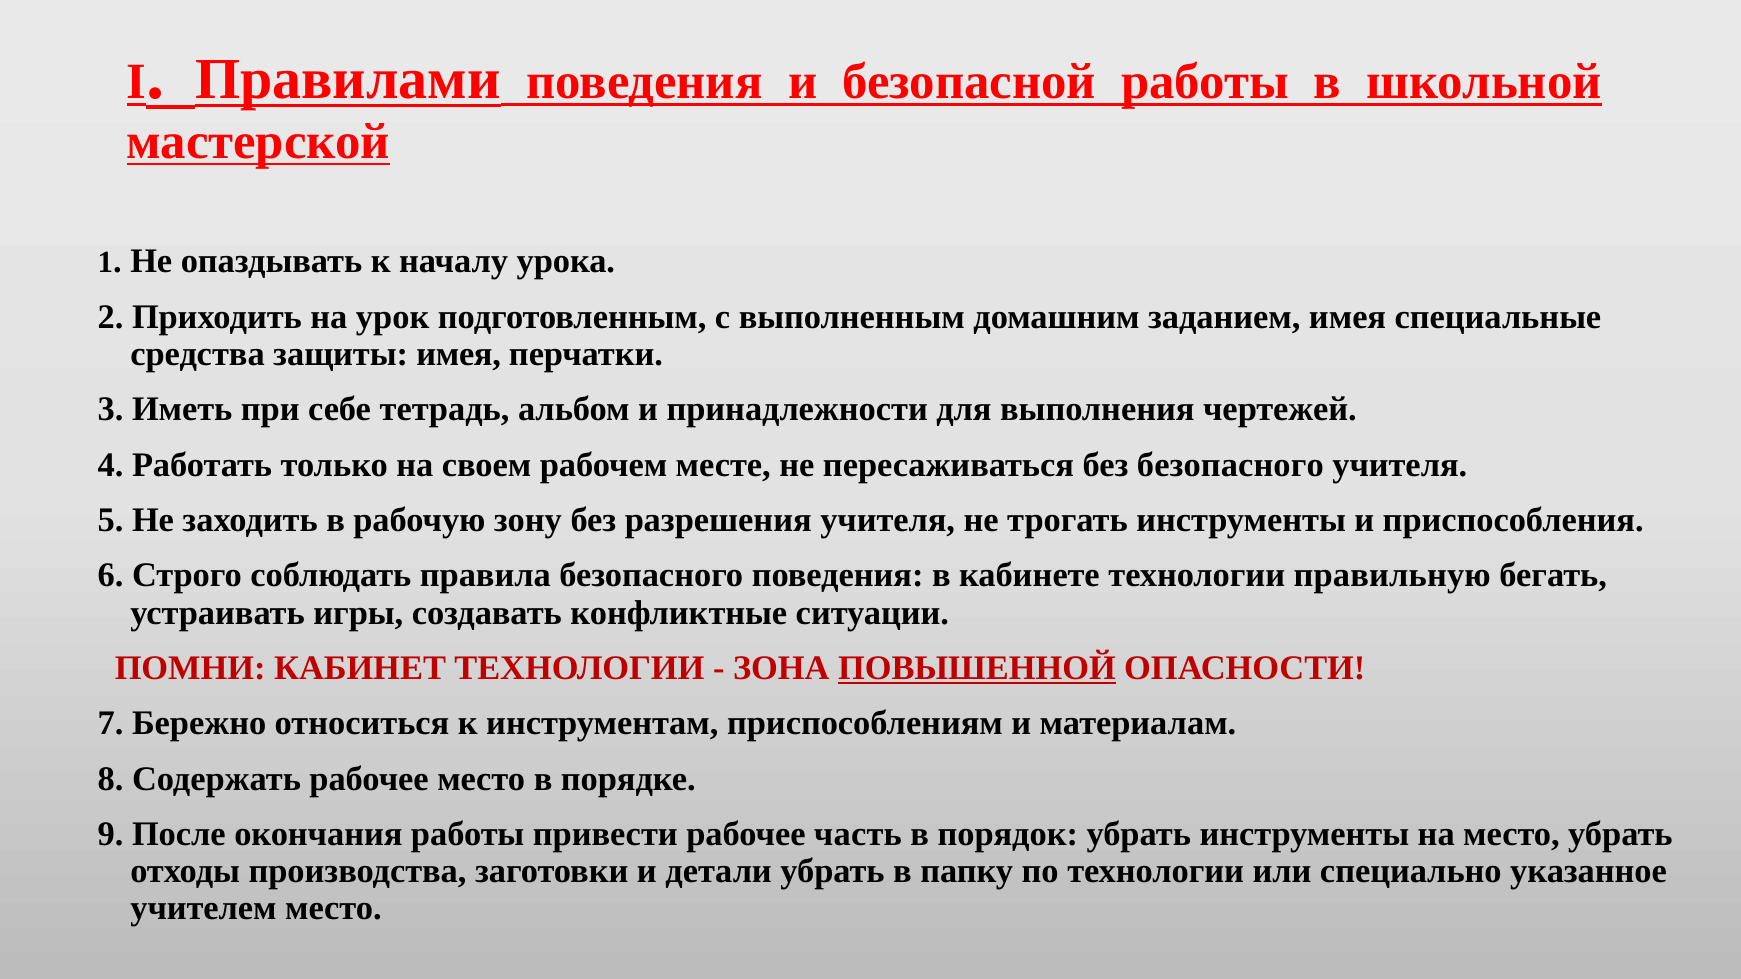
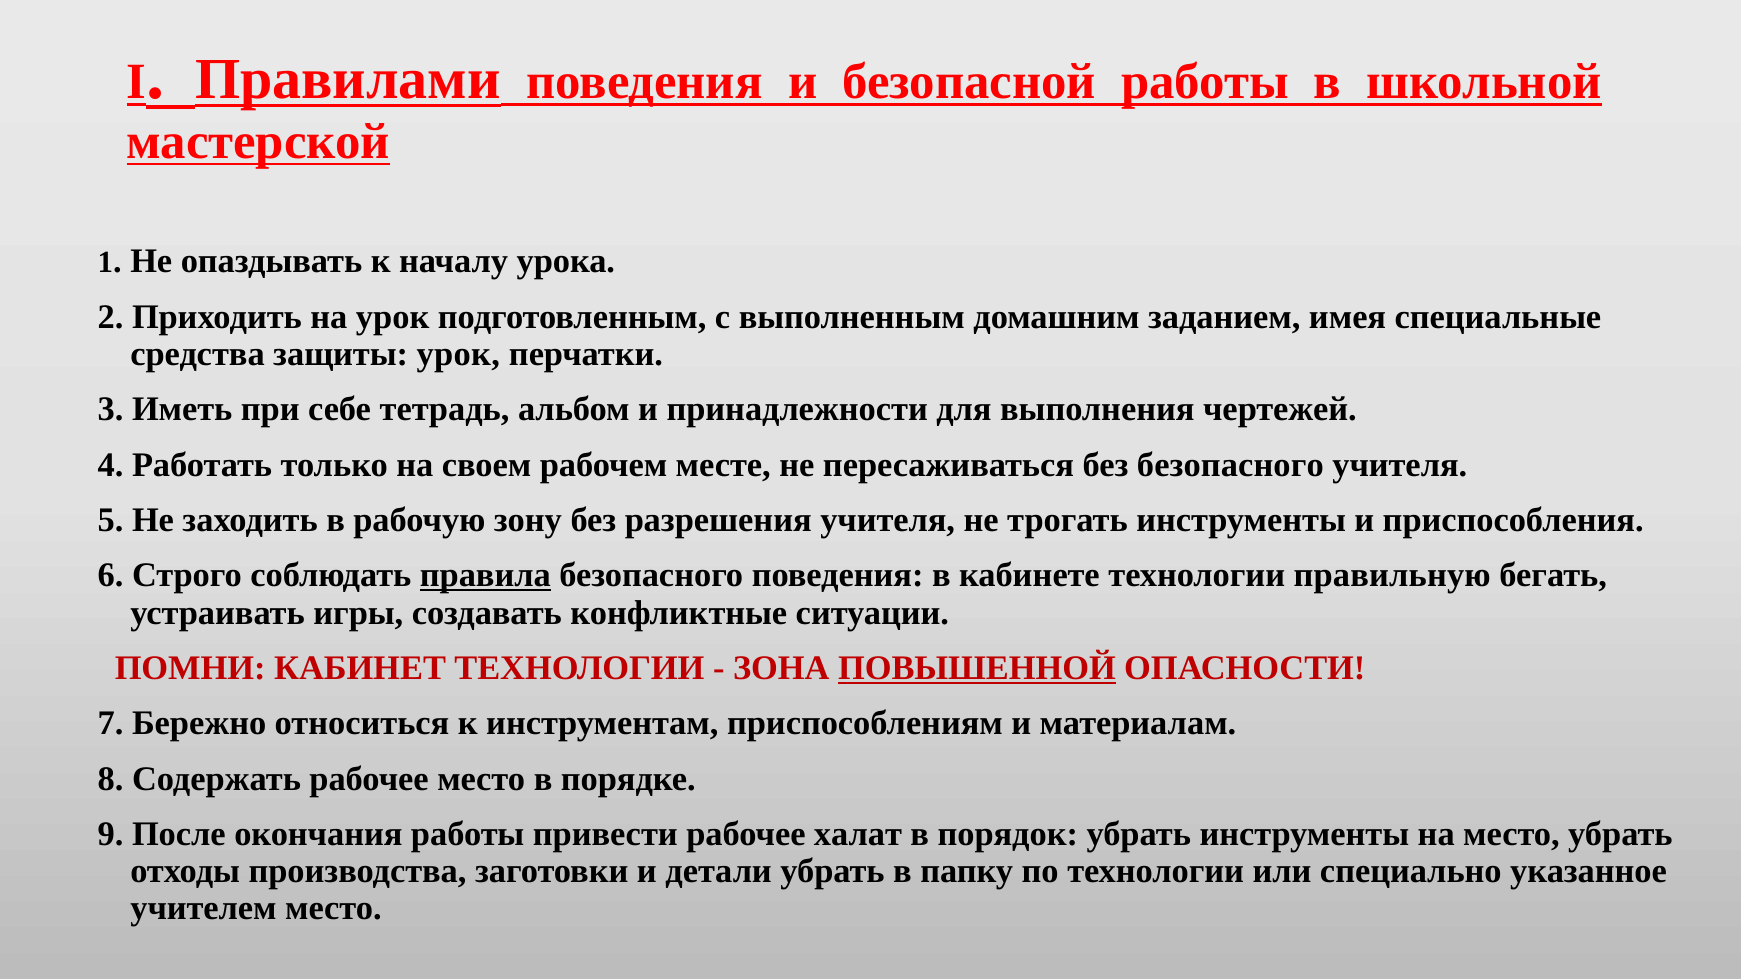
защиты имея: имея -> урок (458, 354)
правила underline: none -> present (485, 576)
часть: часть -> халат (858, 834)
